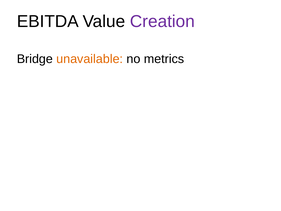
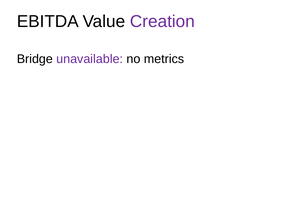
unavailable colour: orange -> purple (90, 59)
